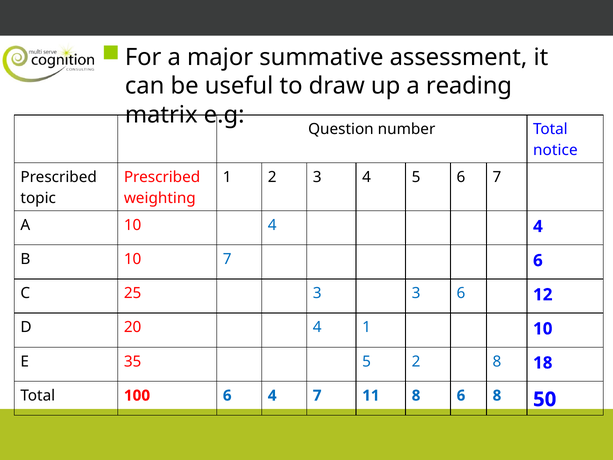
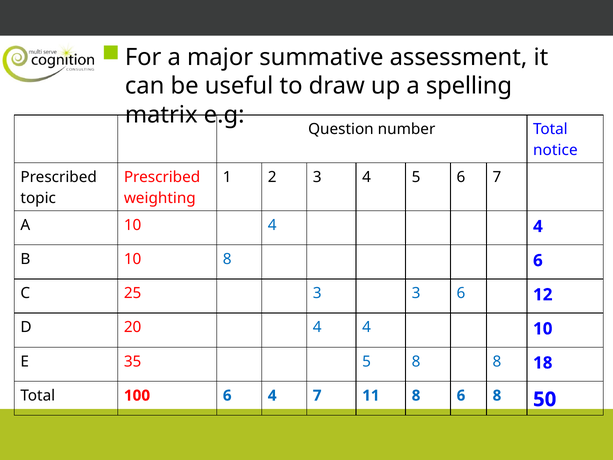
reading: reading -> spelling (469, 86)
10 7: 7 -> 8 (227, 259)
20 4 1: 1 -> 4 (367, 327)
5 2: 2 -> 8 (416, 361)
